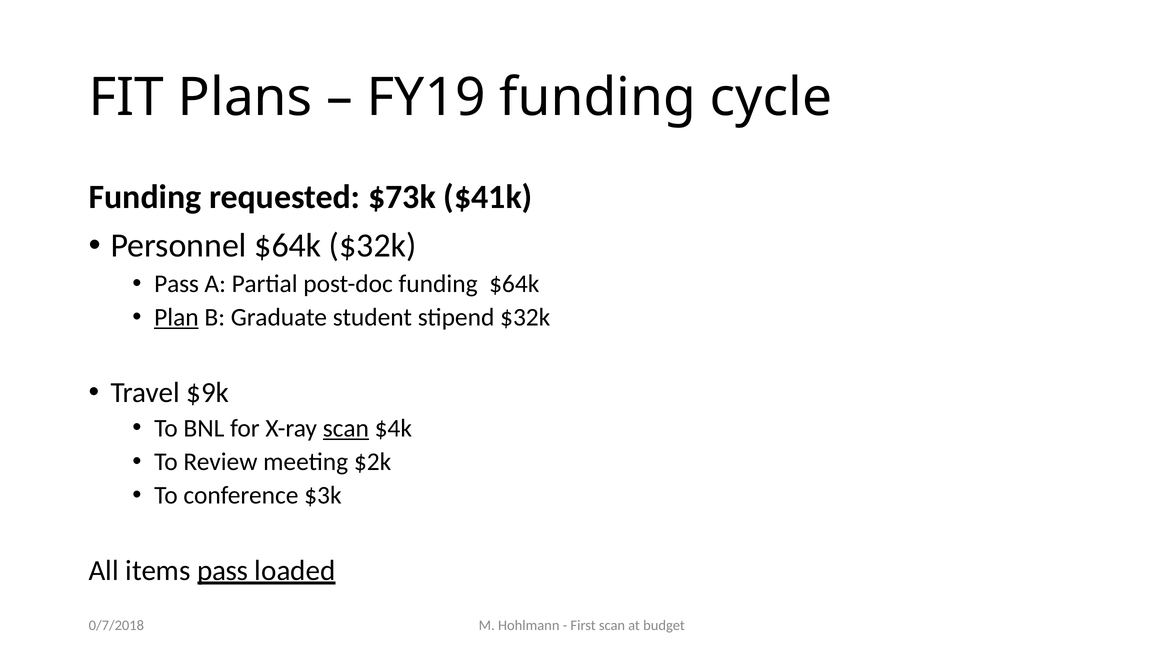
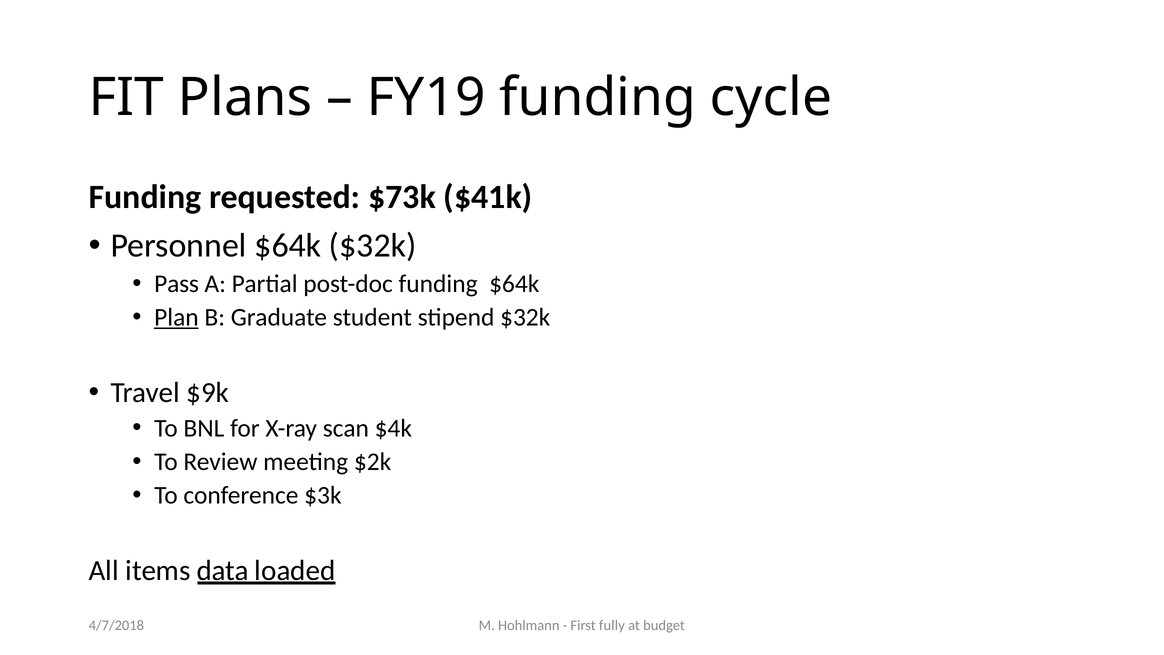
scan underline: present -> none (346, 428)
items pass: pass -> data (223, 570)
First scan: scan -> fully (612, 625)
0/7/2018: 0/7/2018 -> 4/7/2018 (116, 625)
